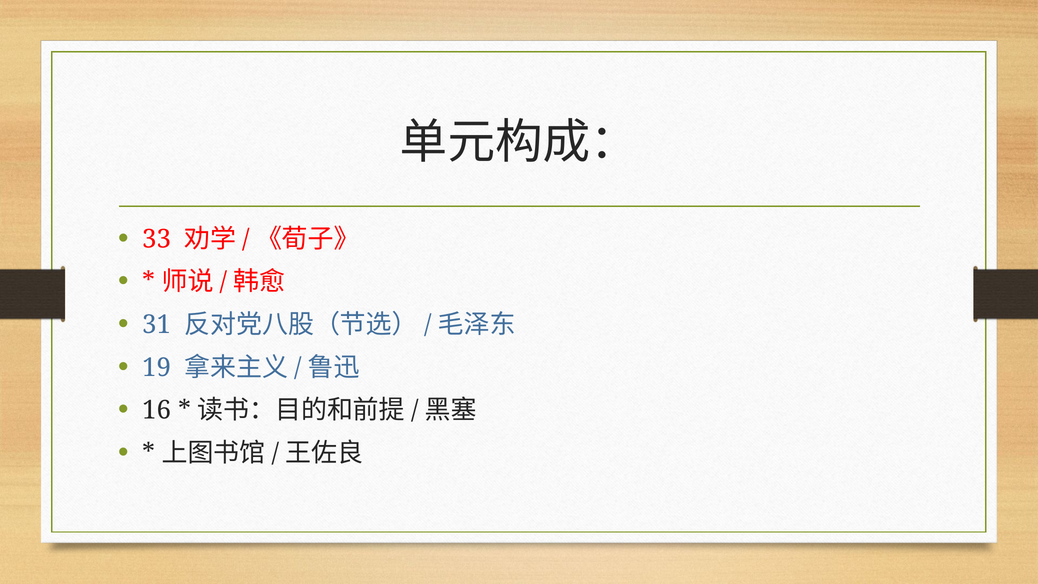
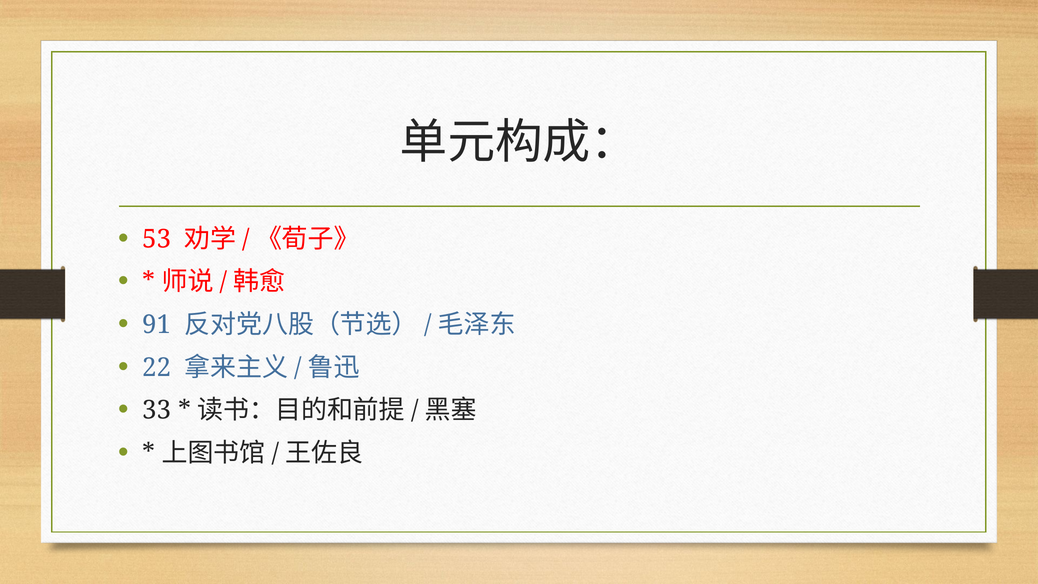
33: 33 -> 53 (157, 239)
31: 31 -> 91 (157, 325)
19: 19 -> 22 (157, 367)
16: 16 -> 33 (157, 410)
